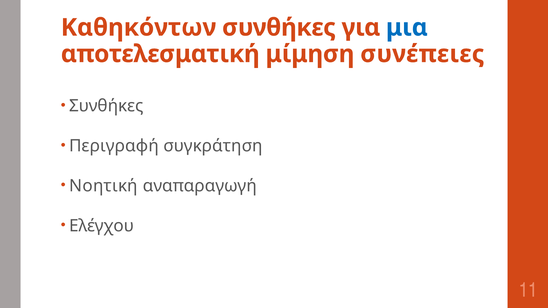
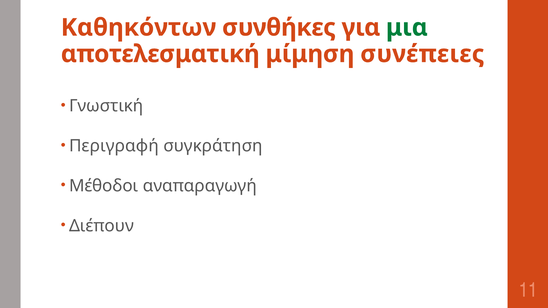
μια colour: blue -> green (407, 28)
Συνθήκες: Συνθήκες -> Γνωστική (106, 106)
Νοητική: Νοητική -> Μέθοδοι (104, 186)
Ελέγχου: Ελέγχου -> Διέπουν (101, 226)
